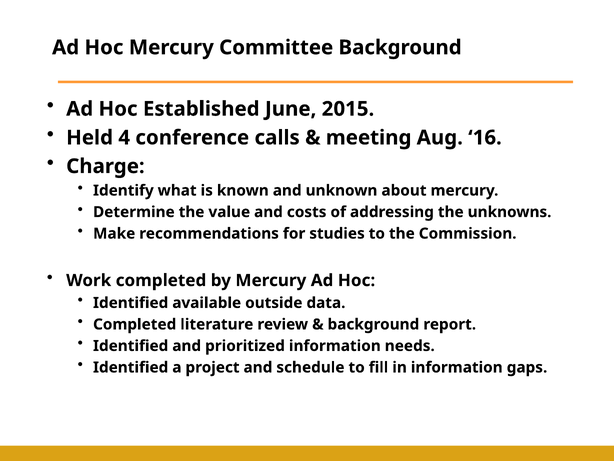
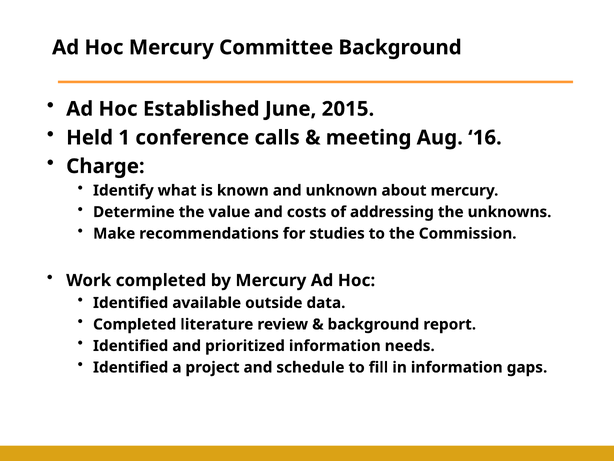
Held 4: 4 -> 1 (124, 137)
